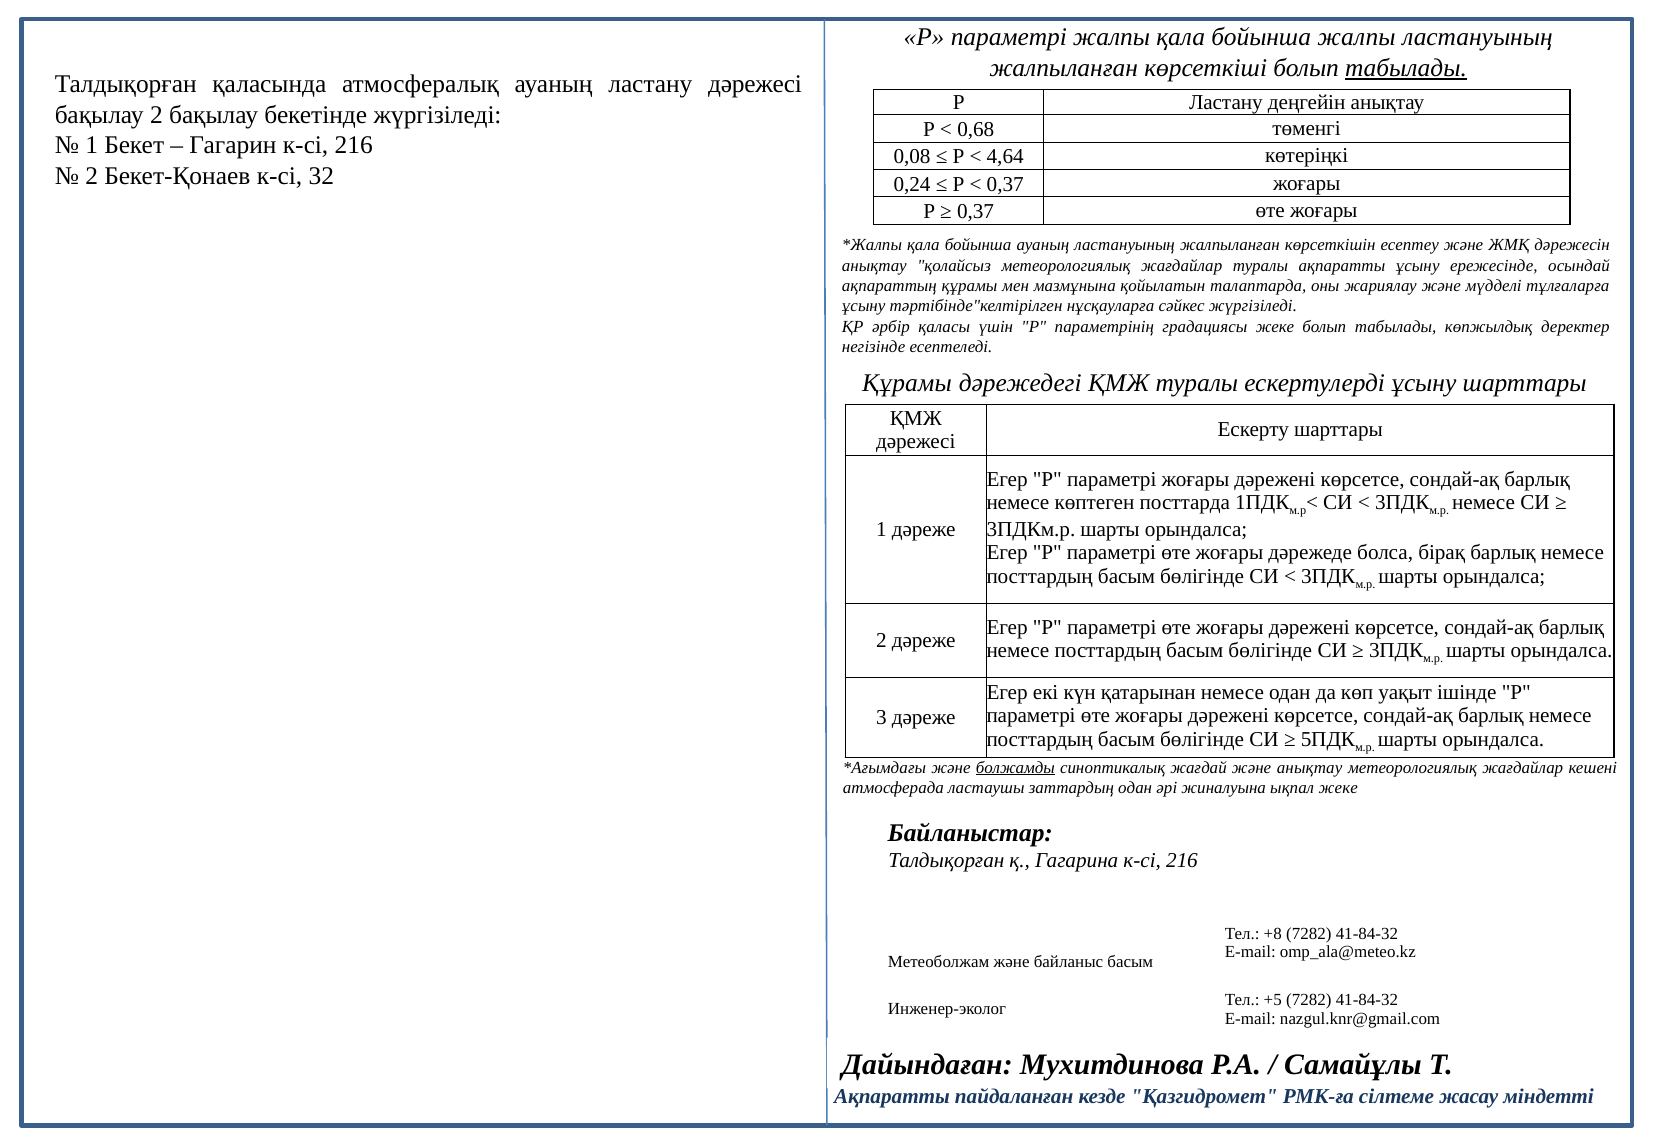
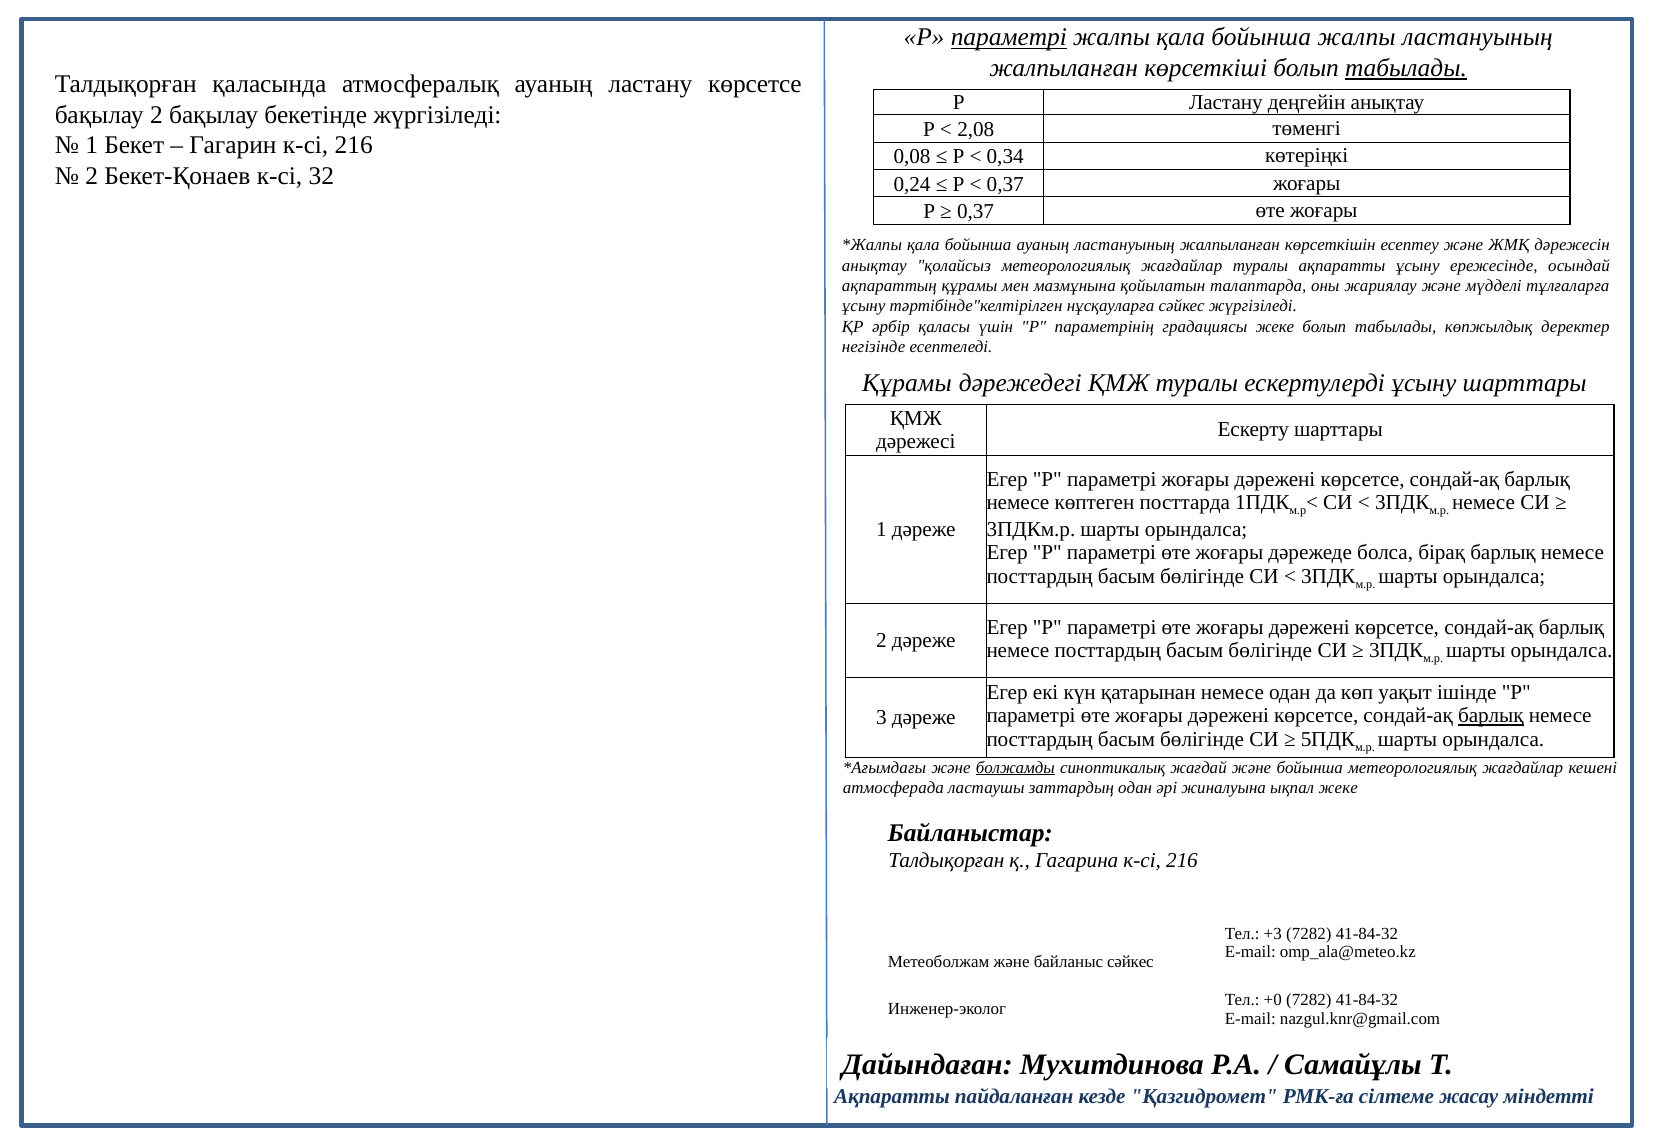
параметрі underline: none -> present (1009, 37)
ластану дәрежесі: дәрежесі -> көрсетсе (755, 84)
0,68: 0,68 -> 2,08 (976, 129)
4,64: 4,64 -> 0,34 (1005, 157)
барлық underline: none -> present (1491, 716)
және анықтау: анықтау -> бойынша (1310, 768)
+8: +8 -> +3 (1273, 934)
байланыс басым: басым -> сәйкес (1130, 962)
+5: +5 -> +0 (1273, 1000)
